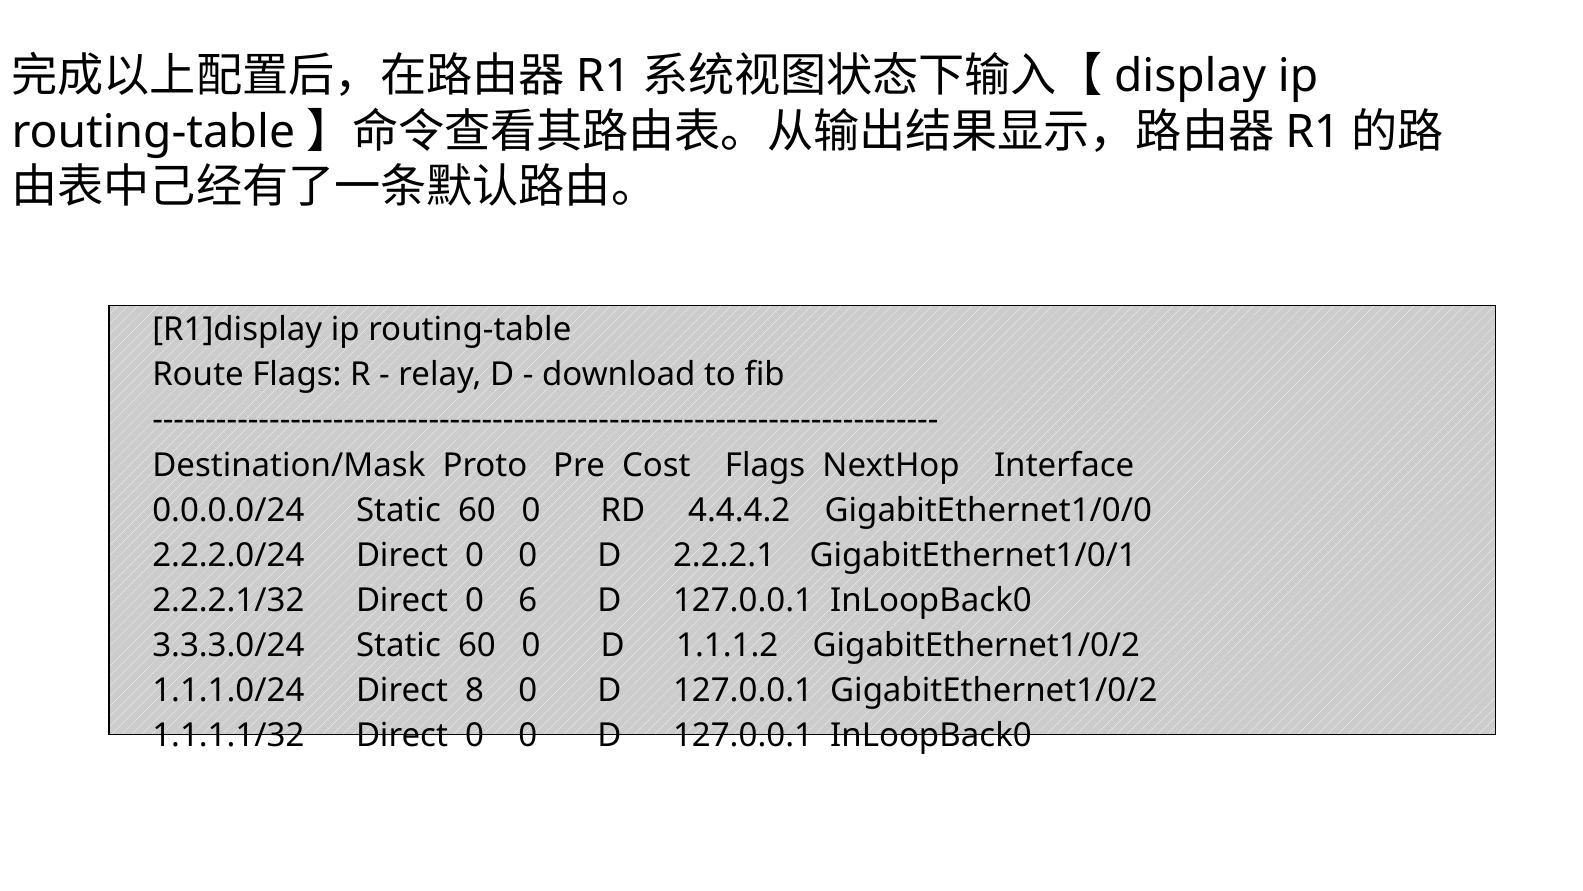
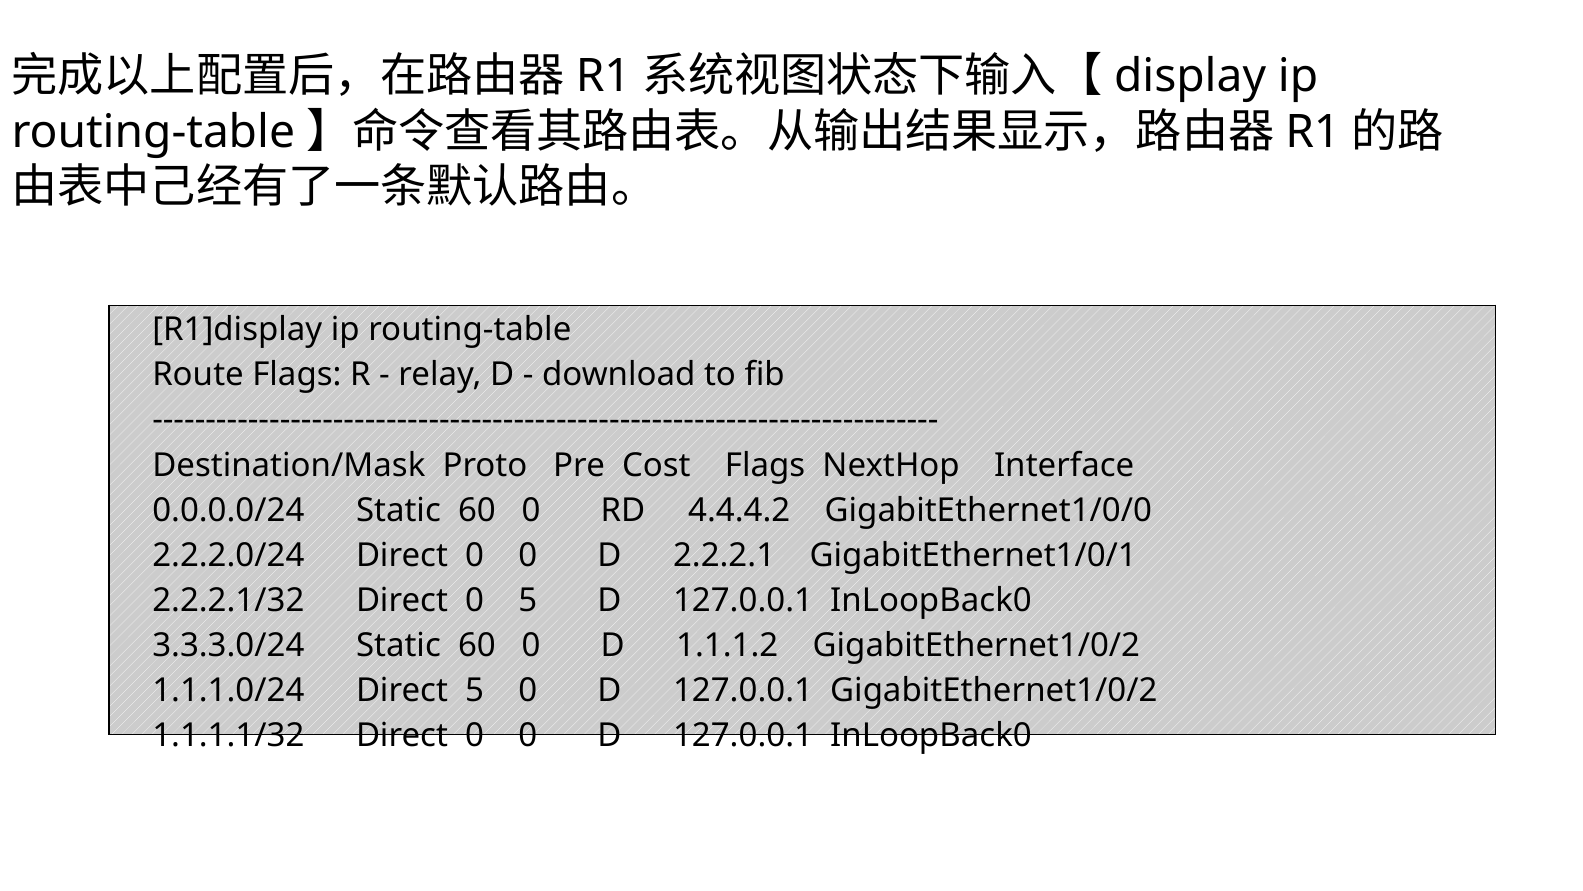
0 6: 6 -> 5 (528, 600)
Direct 8: 8 -> 5 (475, 690)
